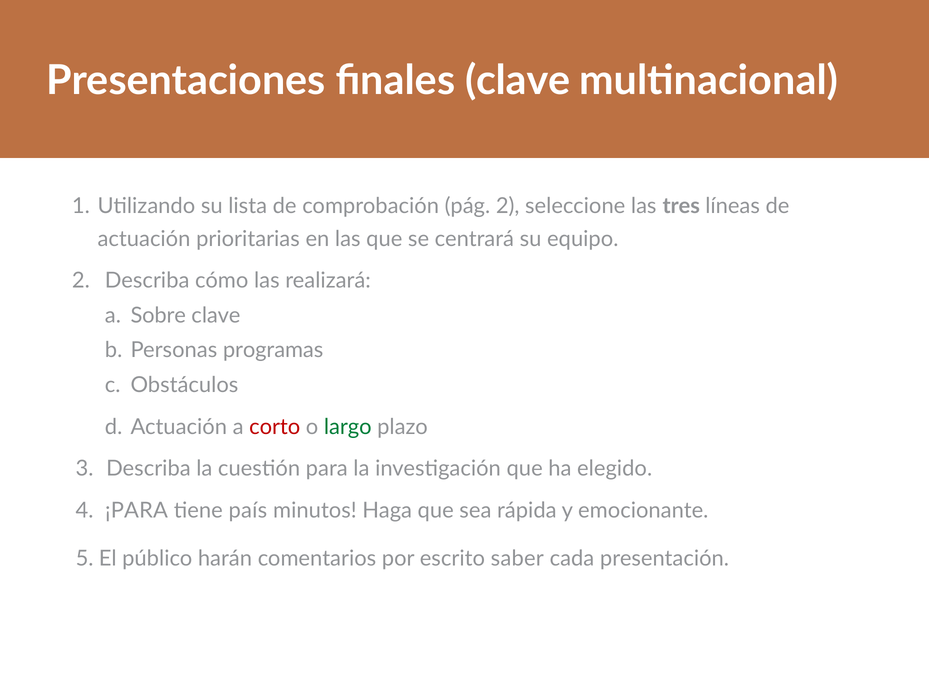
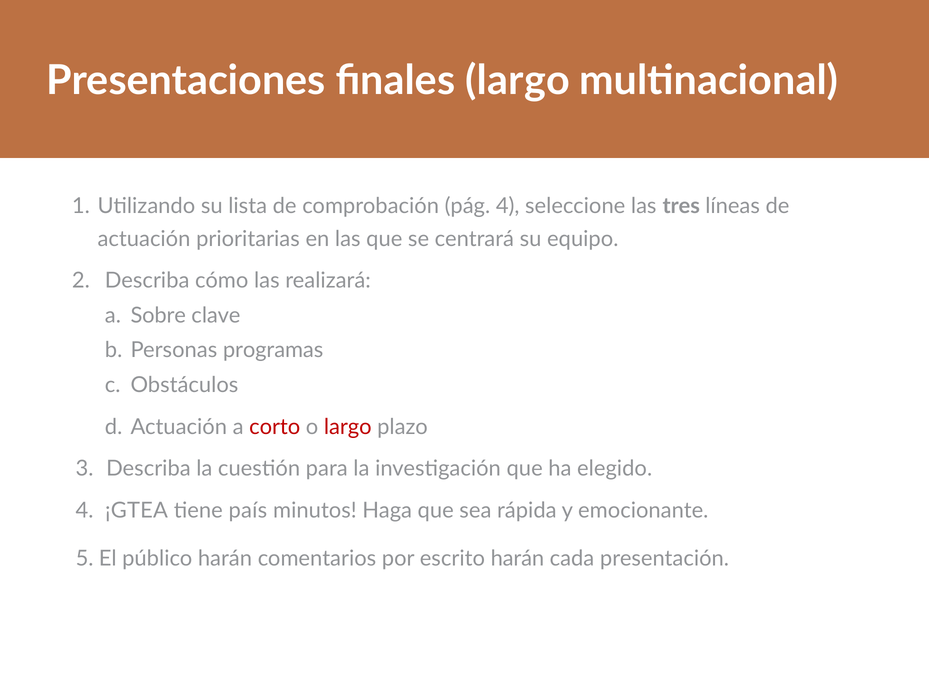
finales clave: clave -> largo (517, 81)
pág 2: 2 -> 4 (508, 206)
largo colour: green -> red (348, 427)
¡PARA: ¡PARA -> ¡GTEA (136, 511)
escrito saber: saber -> harán (517, 559)
